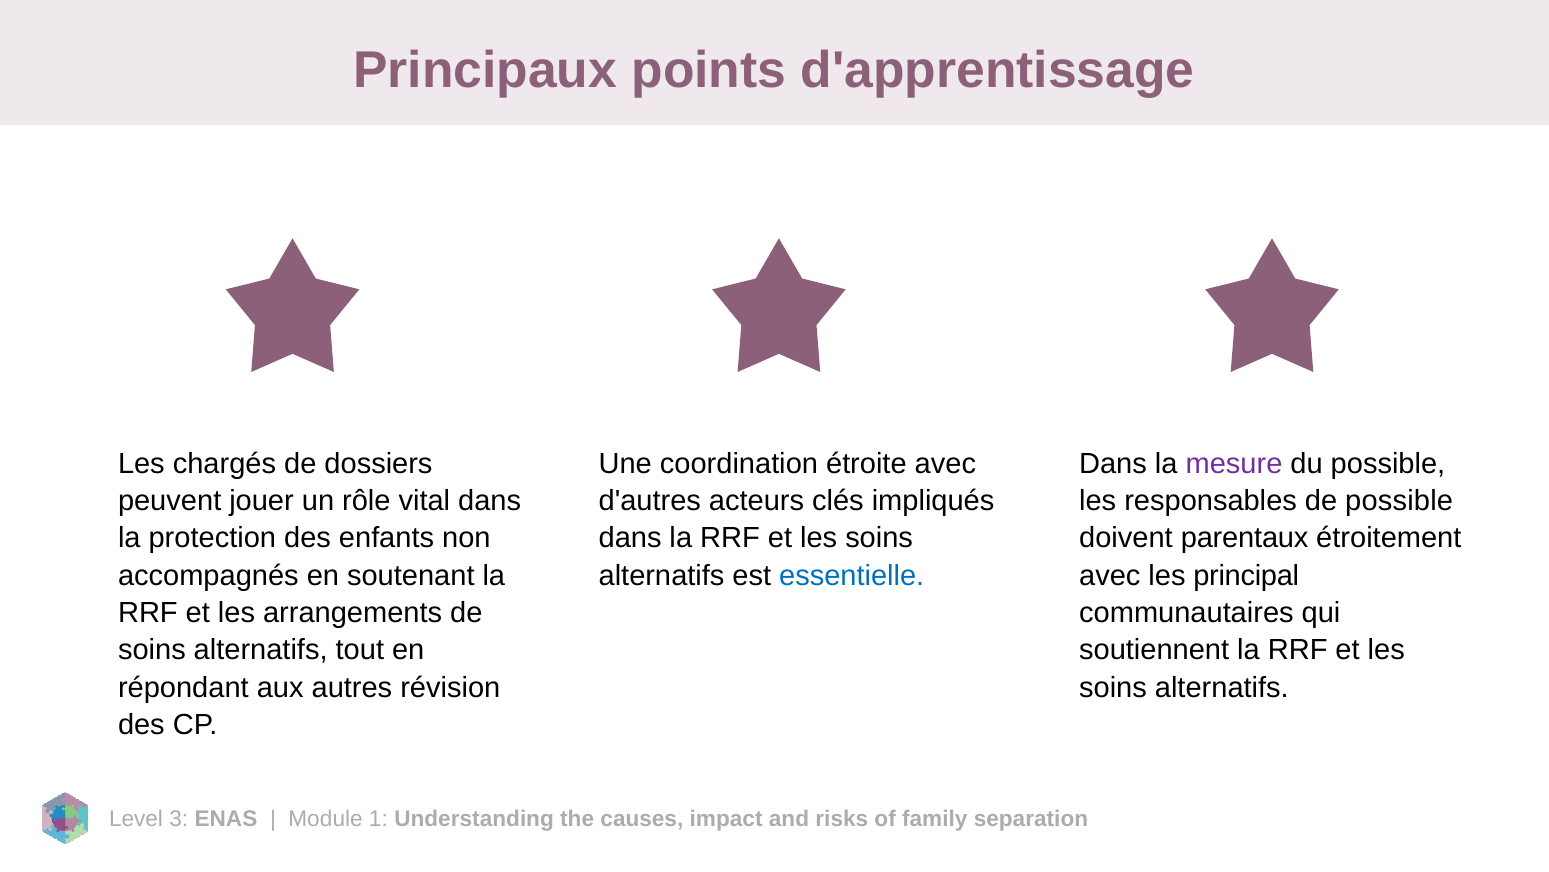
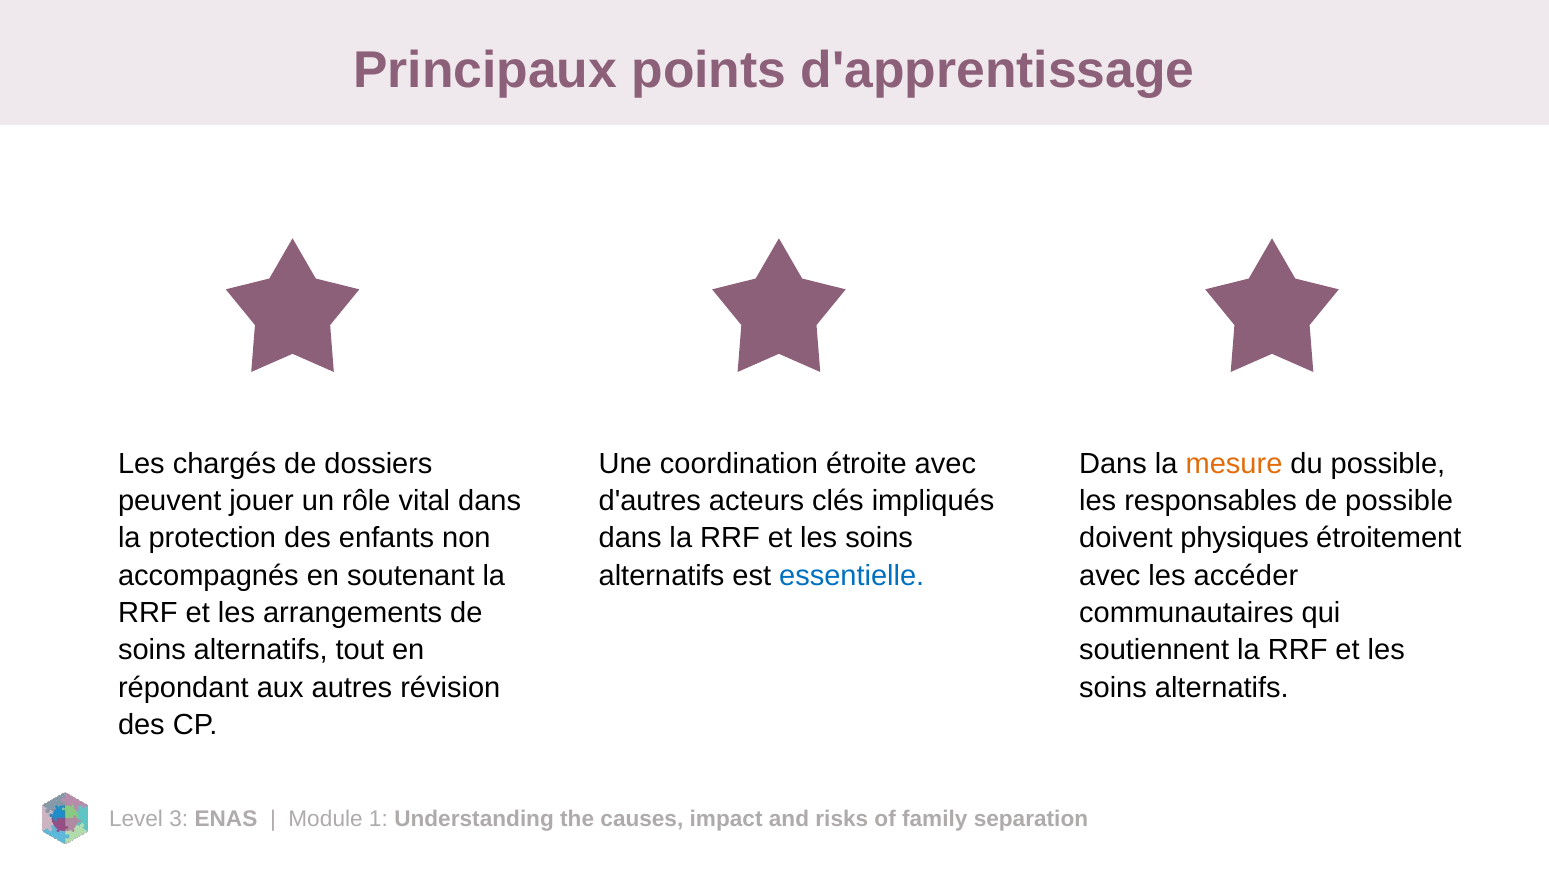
mesure colour: purple -> orange (1234, 463)
parentaux: parentaux -> physiques (1245, 538)
principal: principal -> accéder (1246, 575)
